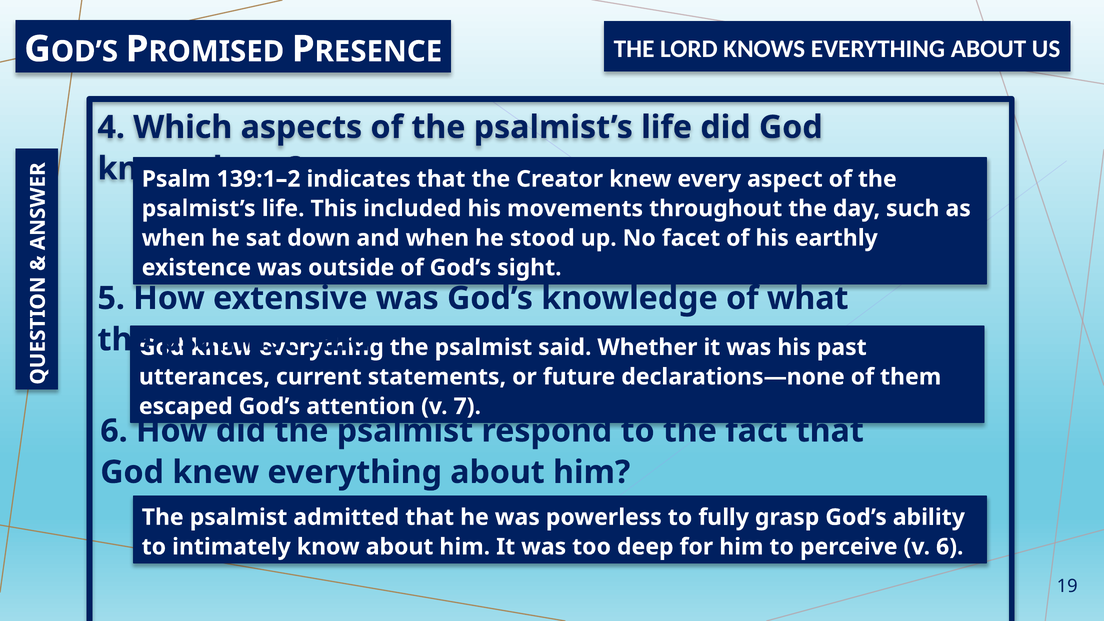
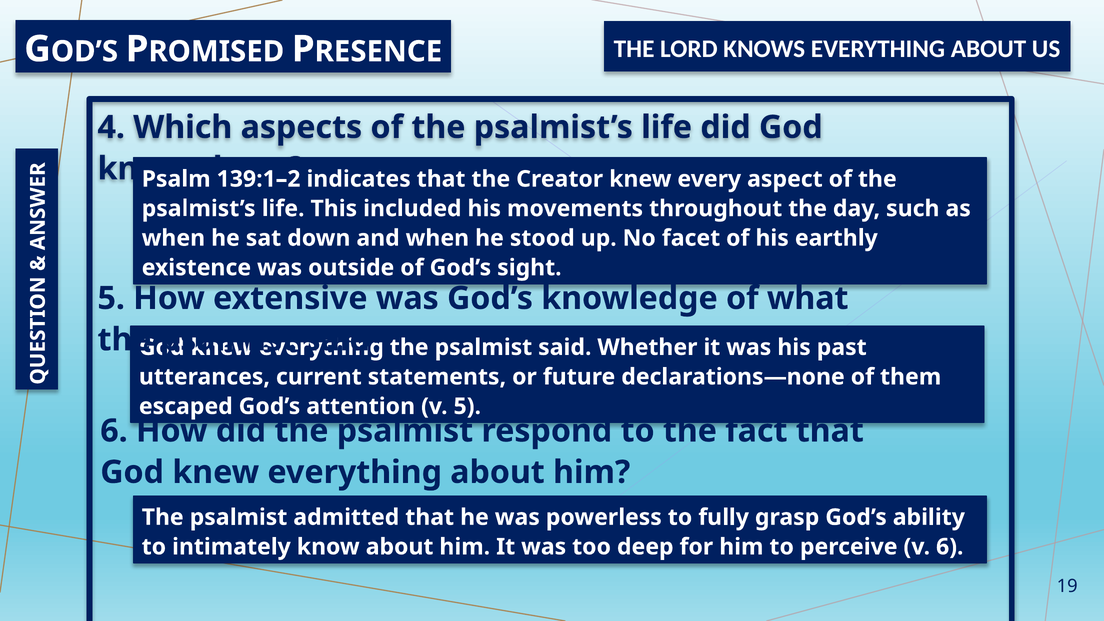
v 7: 7 -> 5 (467, 406)
